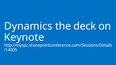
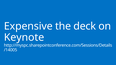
Dynamics: Dynamics -> Expensive (28, 26)
